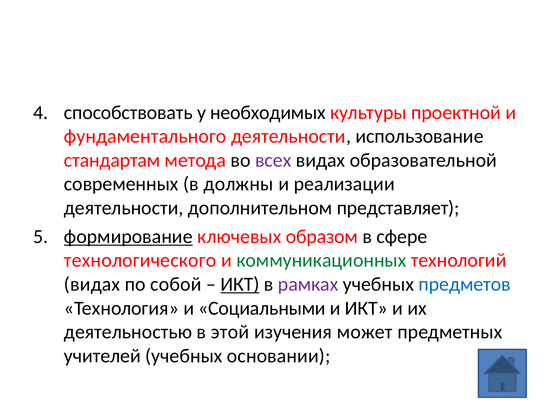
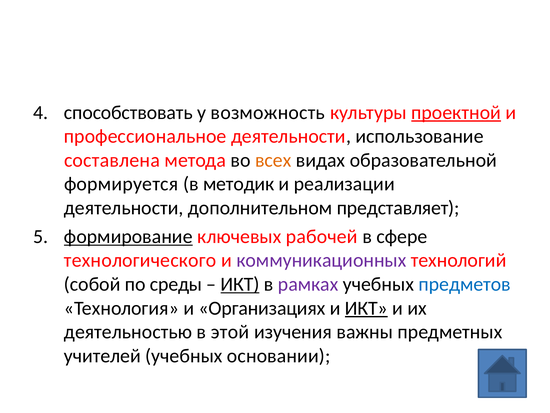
необходимых: необходимых -> возможность (268, 112)
проектной underline: none -> present (456, 112)
фундаментального: фундаментального -> профессиональное (145, 136)
стандартам: стандартам -> составлена (112, 160)
всех colour: purple -> orange (273, 160)
современных: современных -> формируется (121, 184)
должны: должны -> методик (239, 184)
образом: образом -> рабочей (322, 236)
коммуникационных colour: green -> purple (321, 260)
видах: видах -> собой (92, 284)
собой: собой -> среды (176, 284)
Социальными: Социальными -> Организациях (262, 308)
ИКТ underline: none -> present (366, 308)
может: может -> важны (365, 332)
